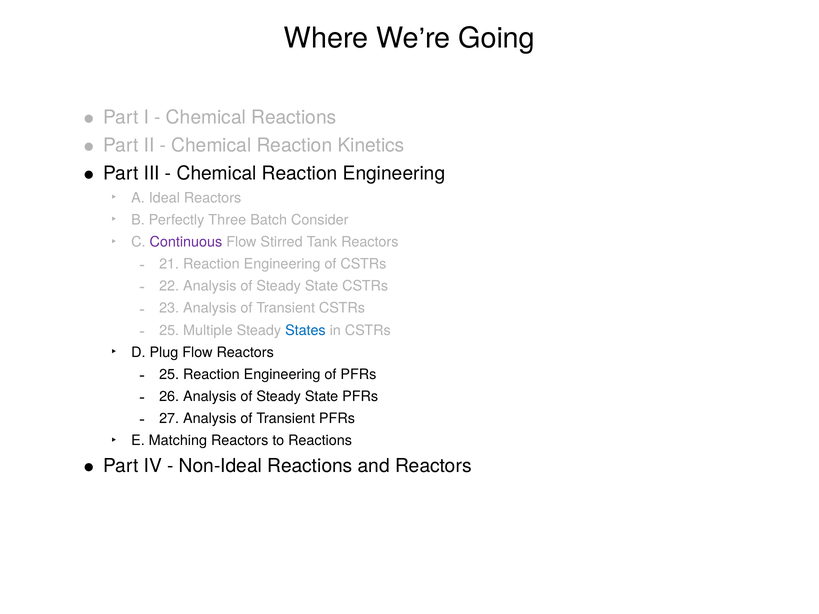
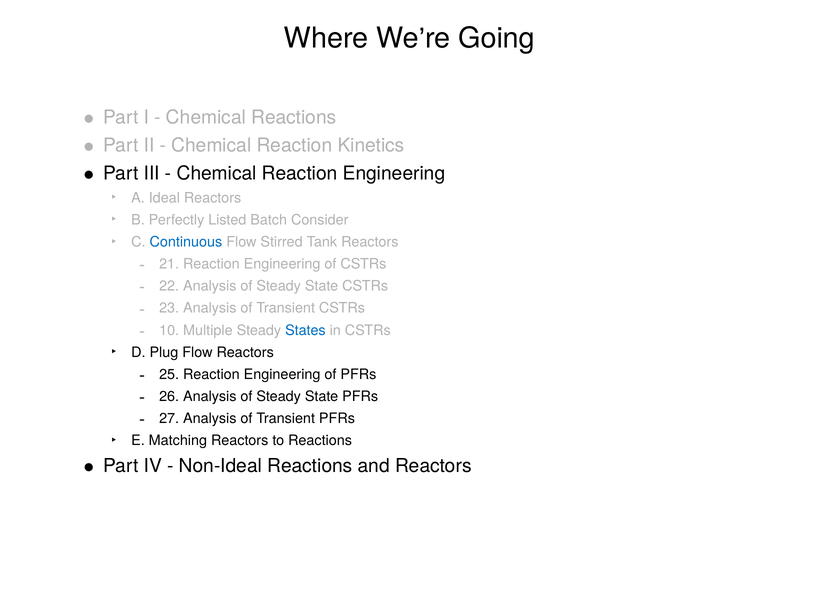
Three: Three -> Listed (227, 220)
Continuous colour: purple -> blue (186, 242)
25: 25 -> 10 (169, 330)
